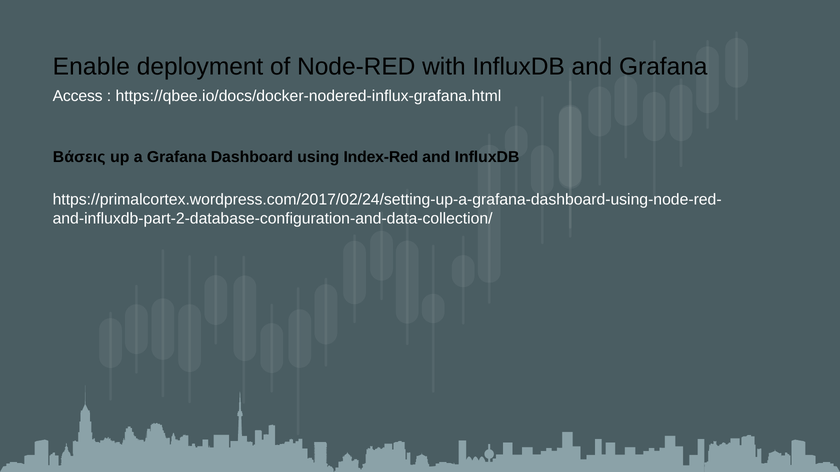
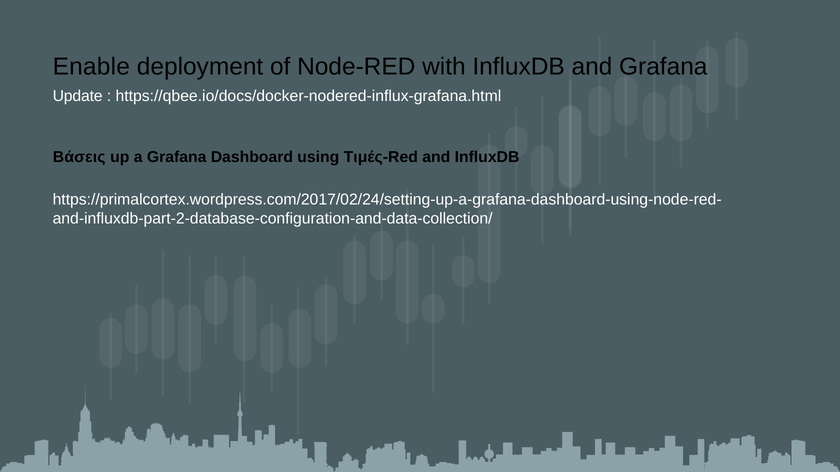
Access: Access -> Update (78, 96)
Index-Red: Index-Red -> Τιμές-Red (381, 157)
